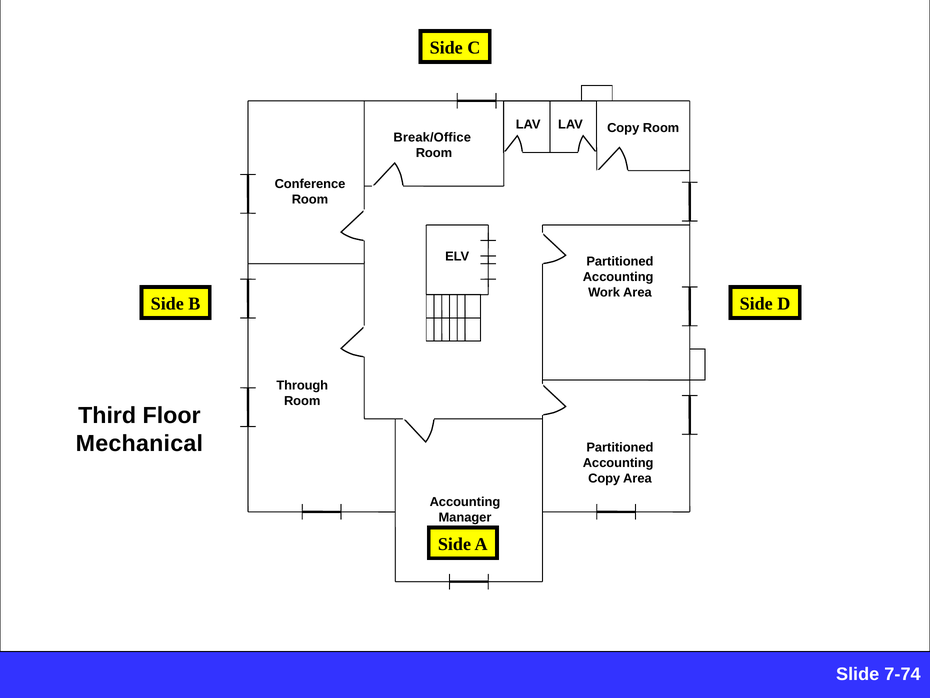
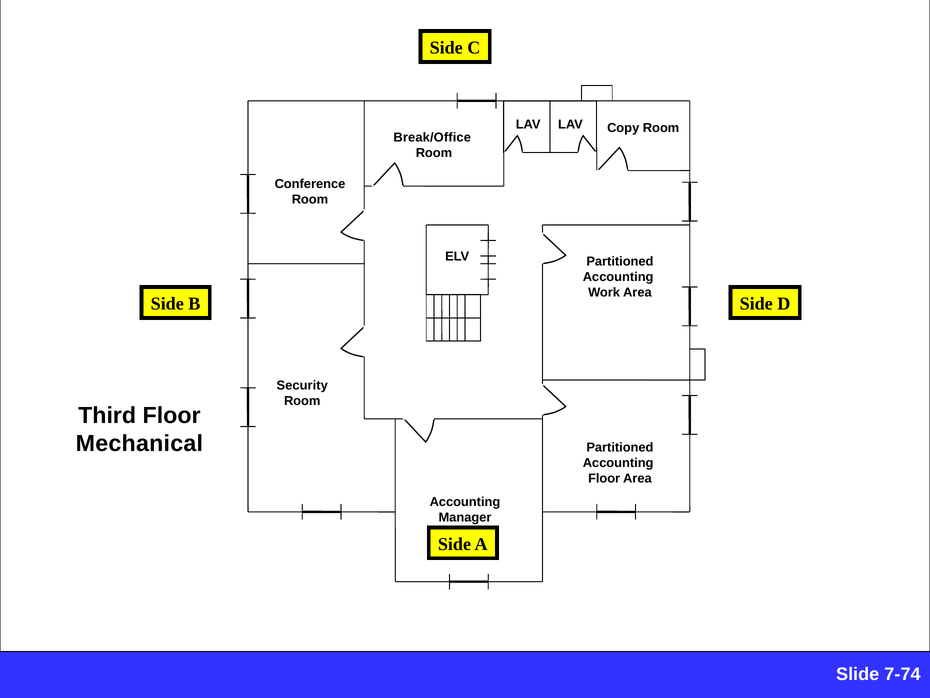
Through: Through -> Security (302, 385)
Copy: Copy -> Floor (604, 478)
